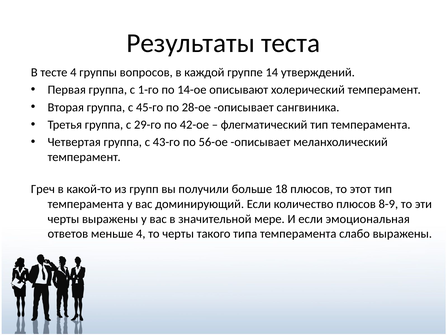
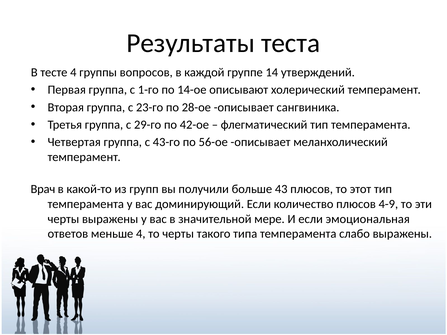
45-го: 45-го -> 23-го (150, 107)
Греч: Греч -> Врач (43, 189)
18: 18 -> 43 (281, 189)
8-9: 8-9 -> 4-9 (388, 204)
